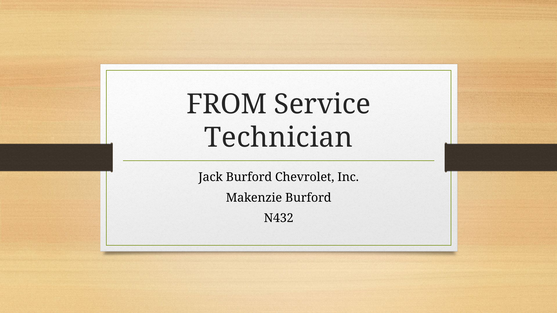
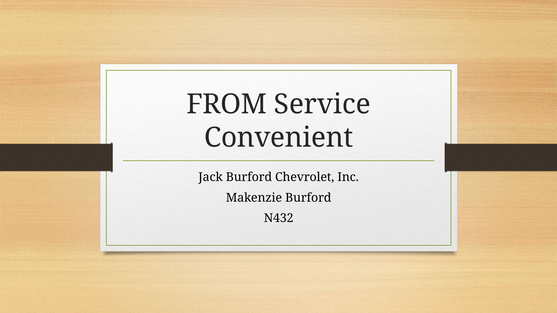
Technician: Technician -> Convenient (279, 138)
